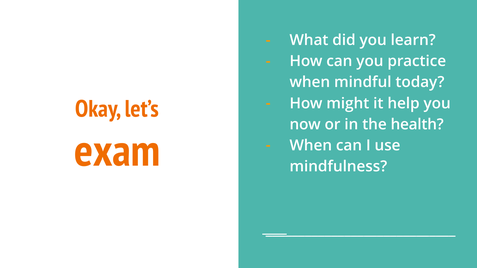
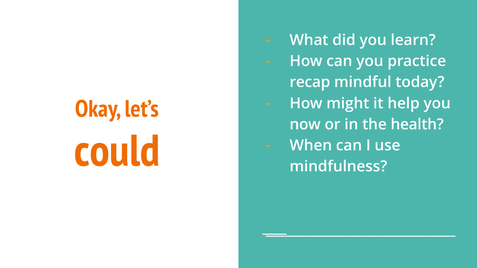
when: when -> recap (310, 82)
exam: exam -> could (117, 151)
